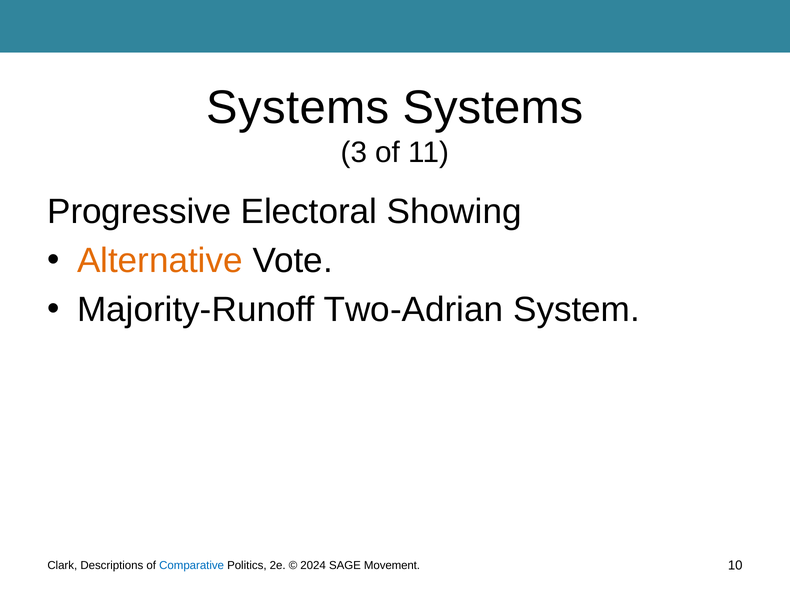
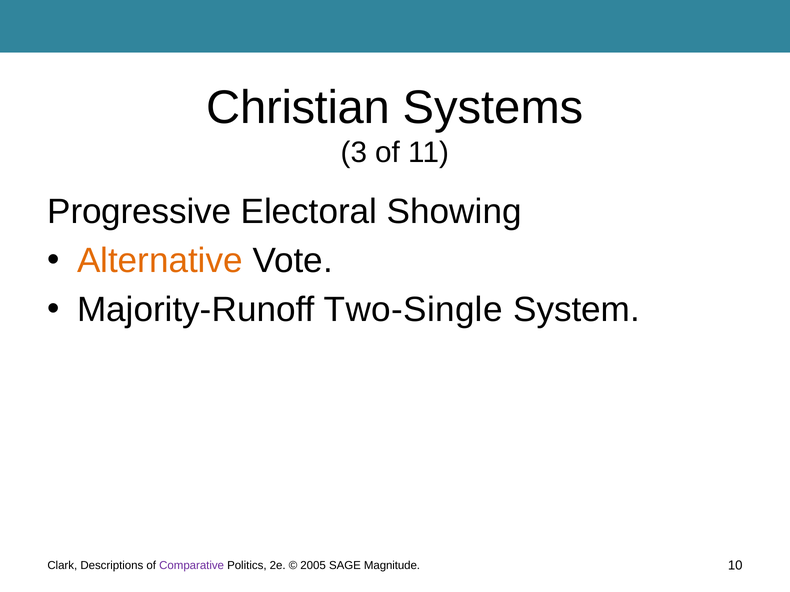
Systems: Systems -> Christian (298, 108)
Two-Adrian: Two-Adrian -> Two-Single (413, 310)
Comparative colour: blue -> purple (192, 566)
2024: 2024 -> 2005 (313, 566)
Movement: Movement -> Magnitude (392, 566)
